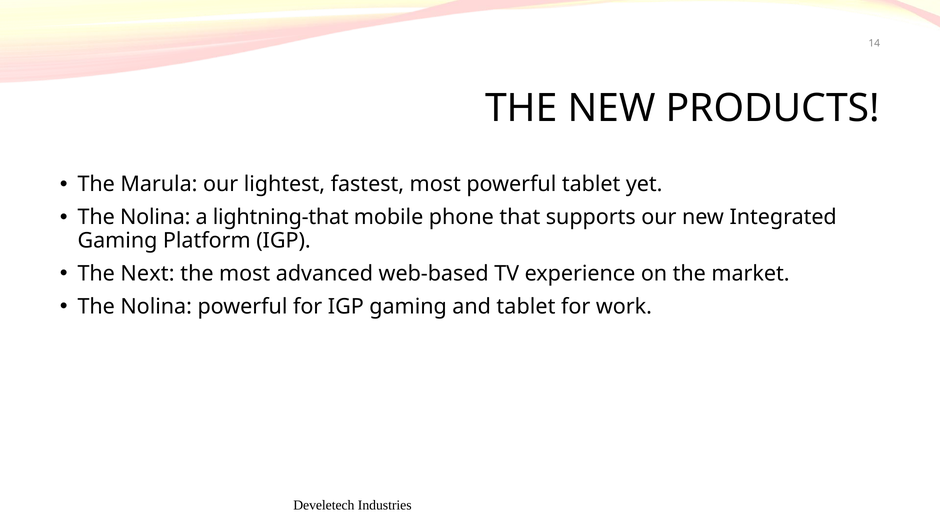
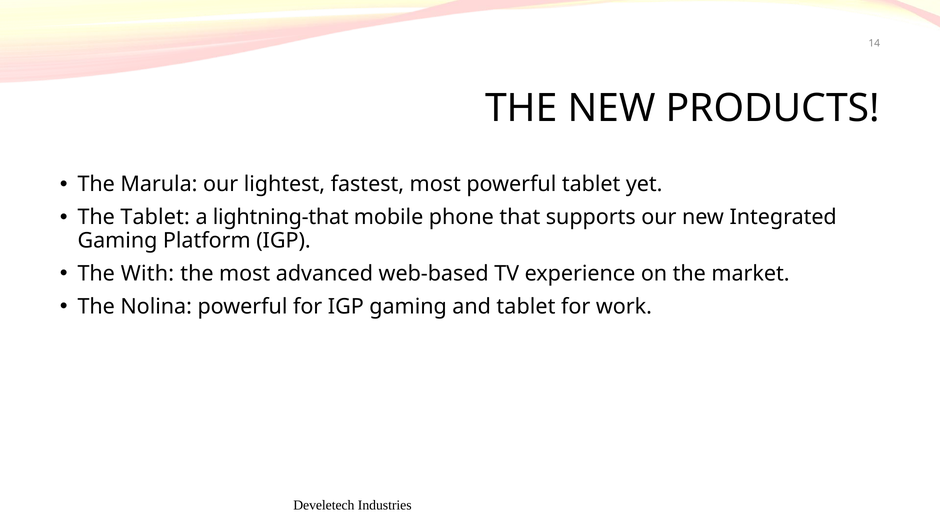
Nolina: Nolina -> Tablet (155, 217)
Next: Next -> With (147, 274)
